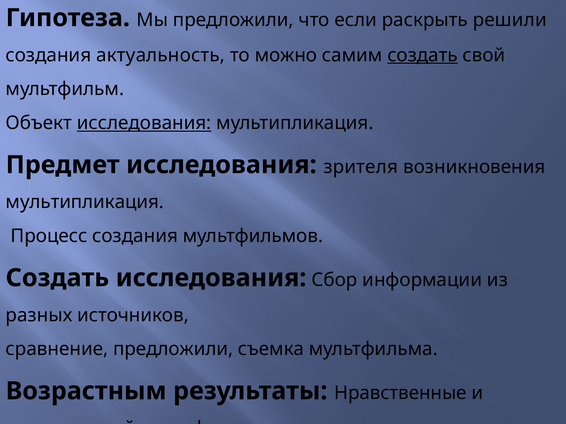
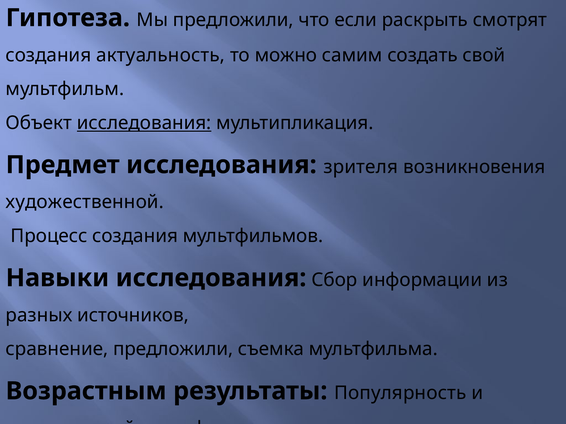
решили: решили -> смотрят (510, 20)
создать underline: present -> none (423, 55)
мультипликация: мультипликация -> художественной (85, 202)
Создать: Создать -> Навыки (57, 278)
Нравственные: Нравственные -> Популярность (400, 394)
